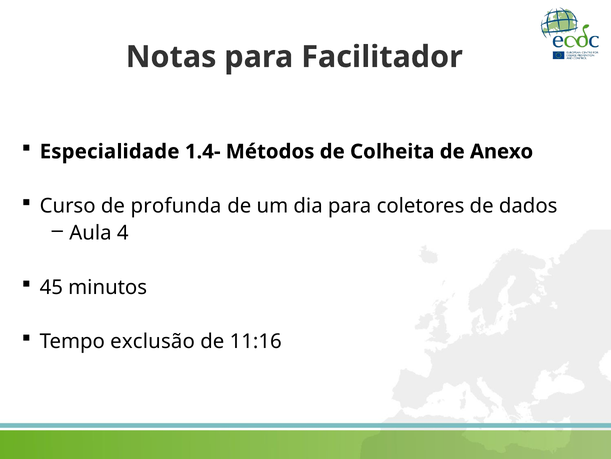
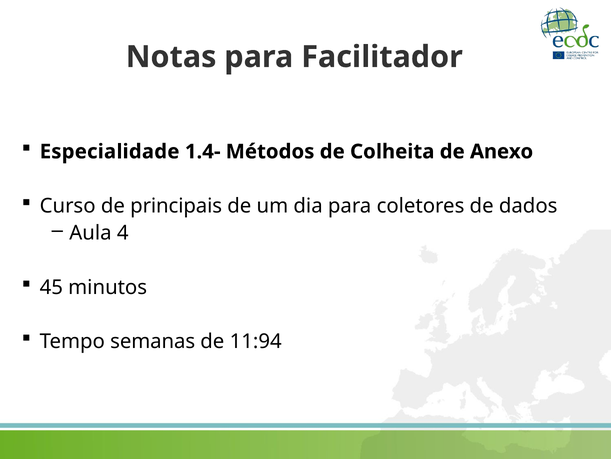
profunda: profunda -> principais (176, 206)
exclusão: exclusão -> semanas (153, 341)
11:16: 11:16 -> 11:94 (256, 341)
